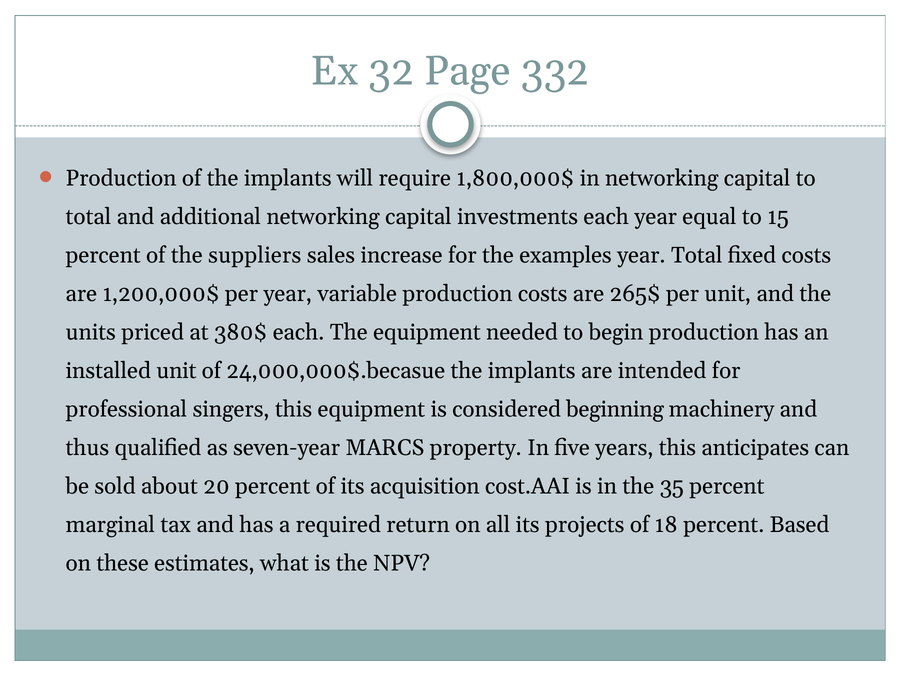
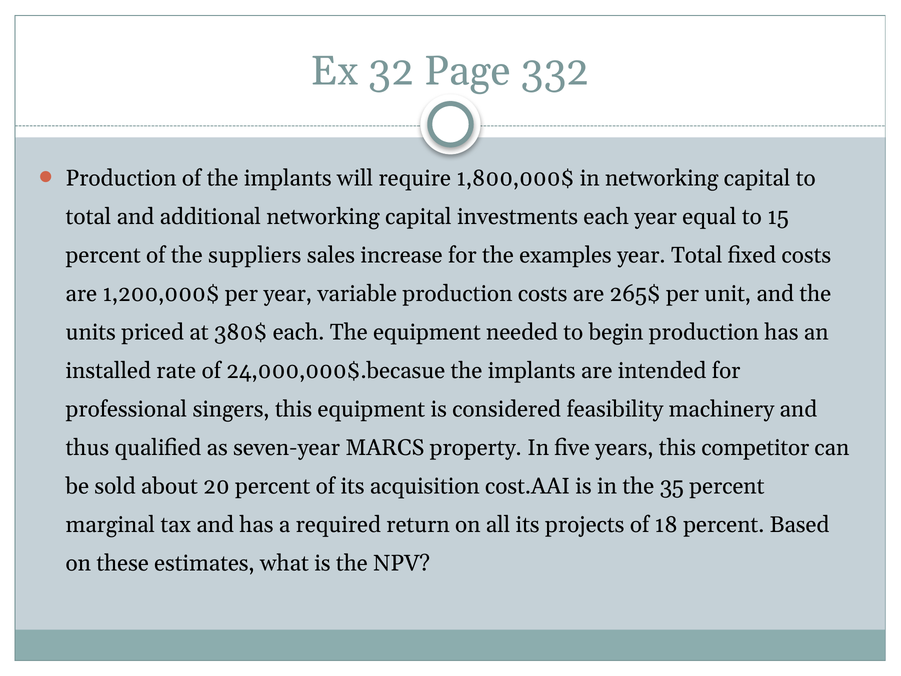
installed unit: unit -> rate (176, 371)
beginning: beginning -> feasibility (615, 409)
anticipates: anticipates -> competitor (755, 448)
